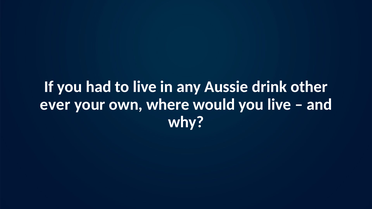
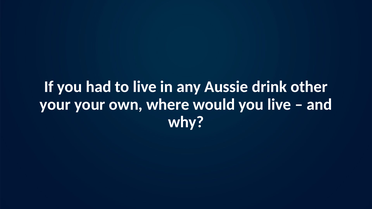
ever: ever -> your (55, 105)
